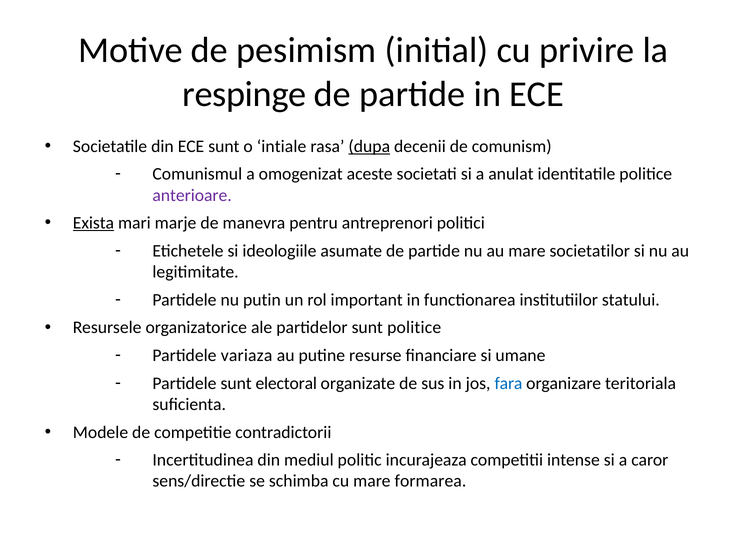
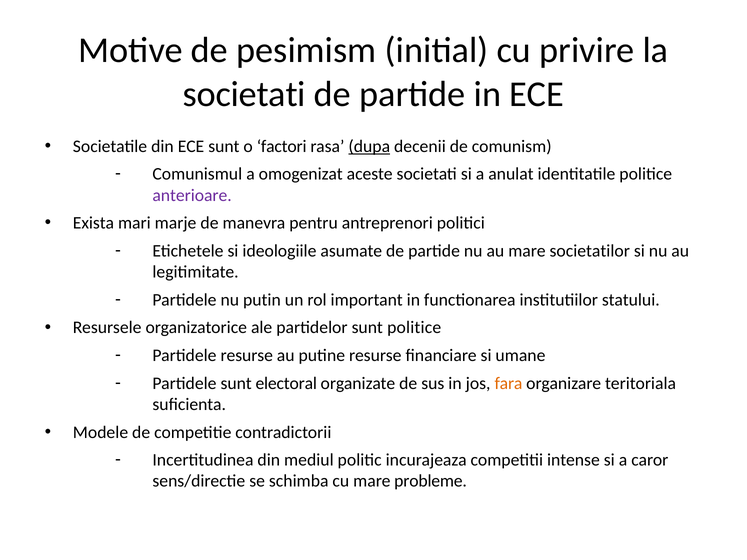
respinge: respinge -> societati (244, 94)
intiale: intiale -> factori (282, 146)
Exista underline: present -> none (93, 223)
Partidele variaza: variaza -> resurse (247, 356)
fara colour: blue -> orange (508, 383)
formarea: formarea -> probleme (431, 481)
